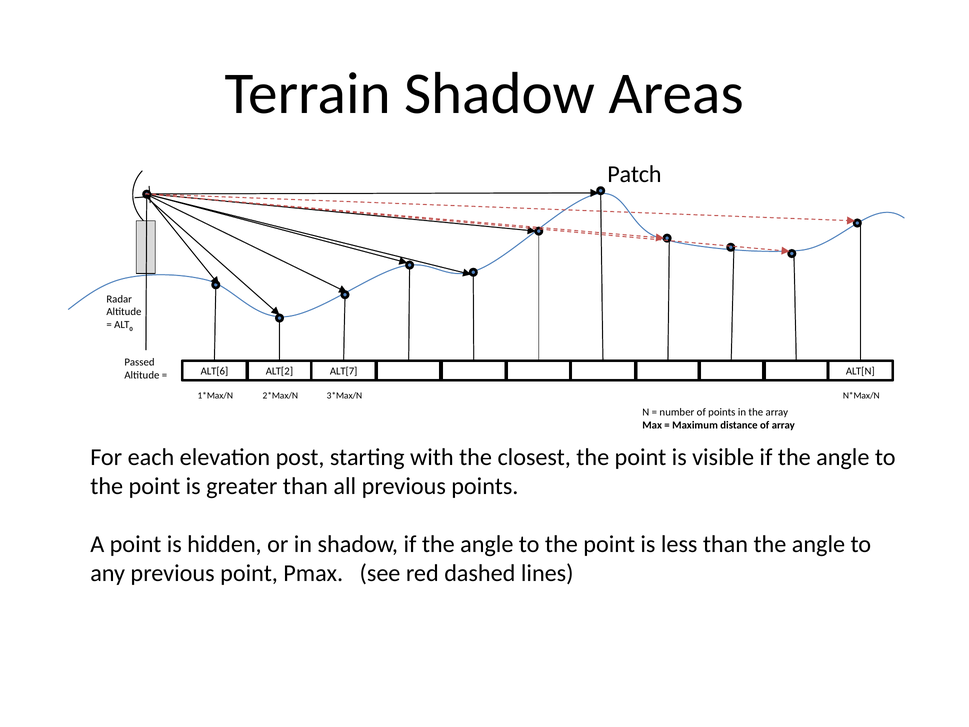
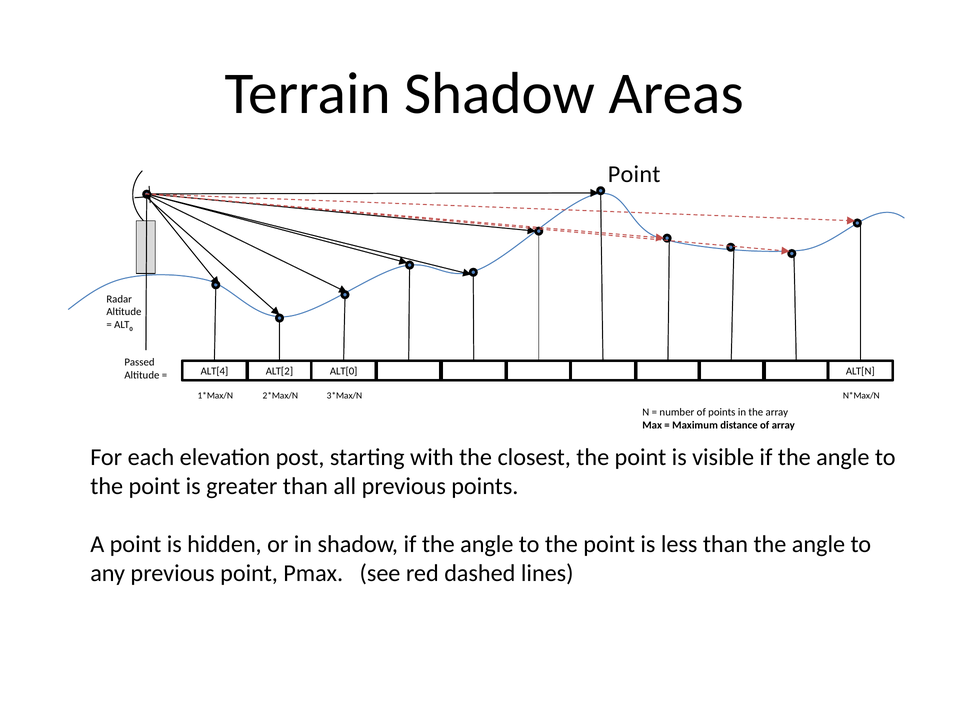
Patch: Patch -> Point (634, 174)
ALT[6: ALT[6 -> ALT[4 (214, 371)
ALT[7: ALT[7 -> ALT[0 (344, 371)
